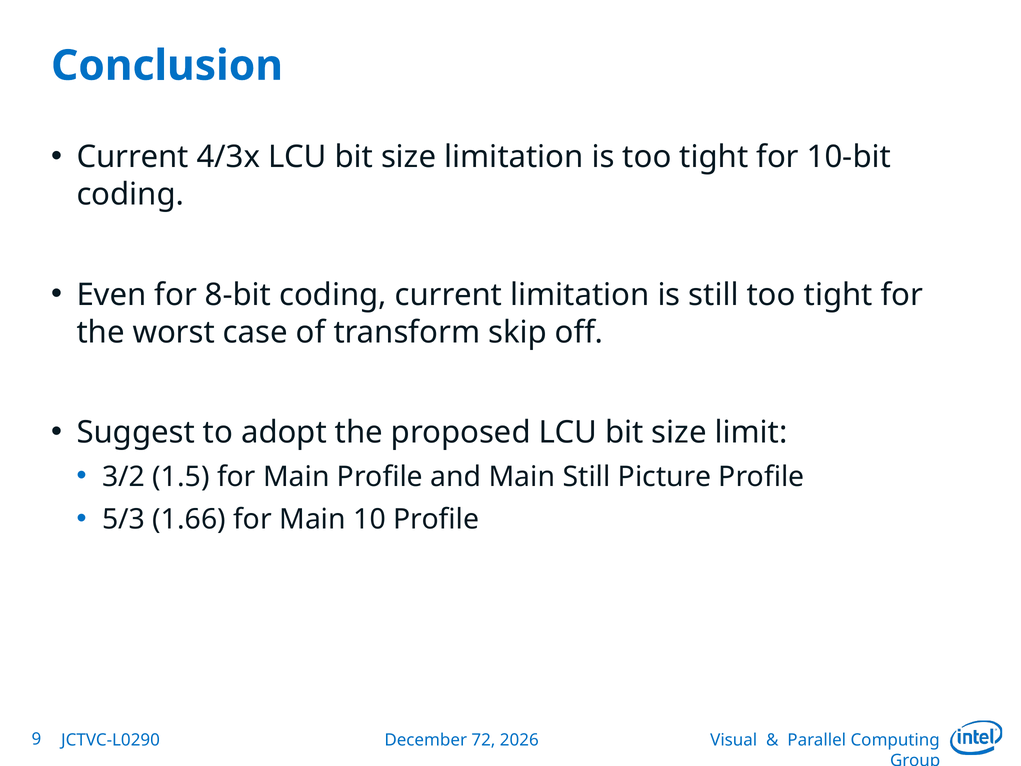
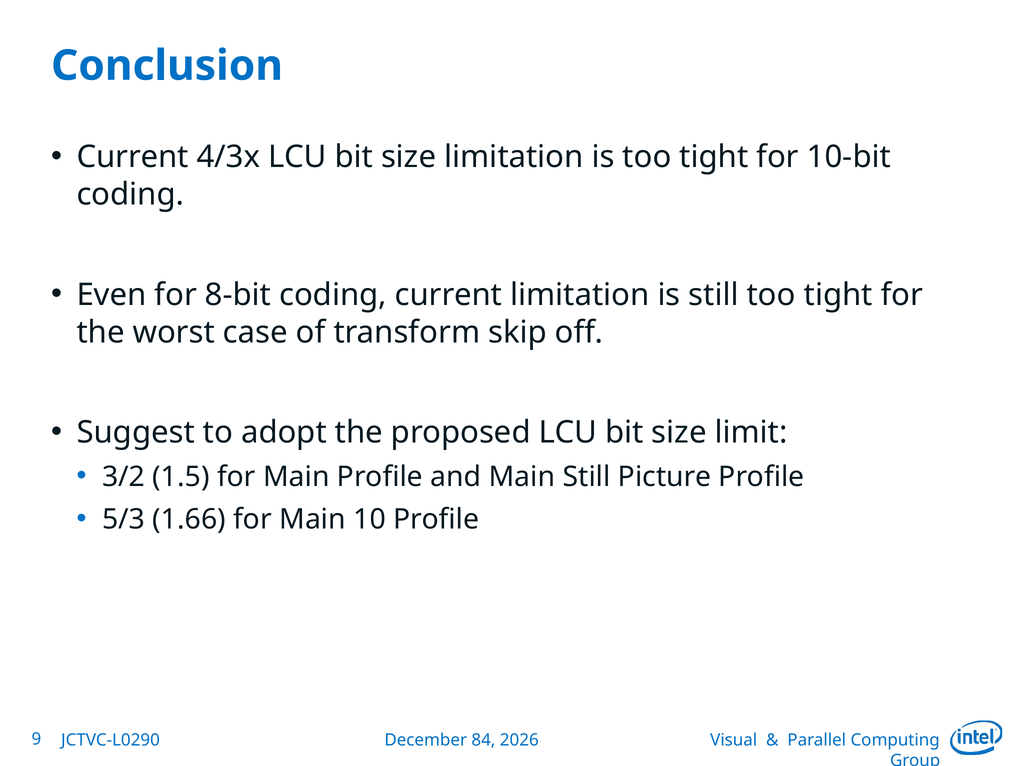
72: 72 -> 84 (483, 740)
